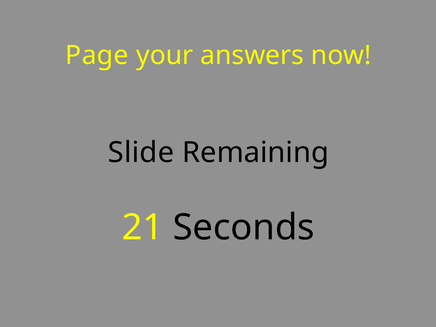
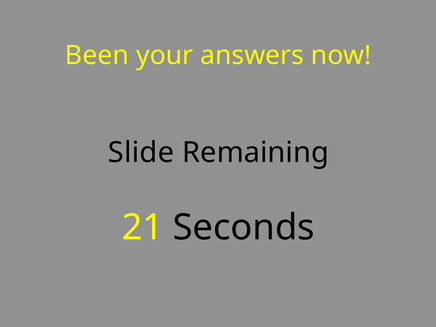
Page: Page -> Been (97, 55)
